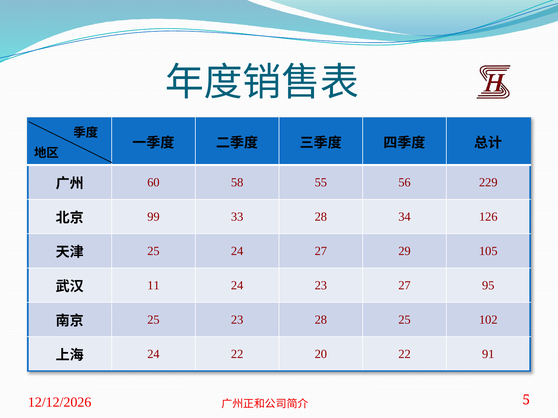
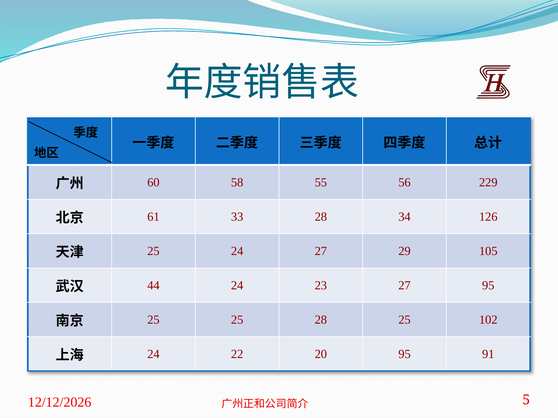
99: 99 -> 61 (153, 217)
11: 11 -> 44 (153, 286)
25 23: 23 -> 25 (237, 320)
20 22: 22 -> 95 (405, 354)
